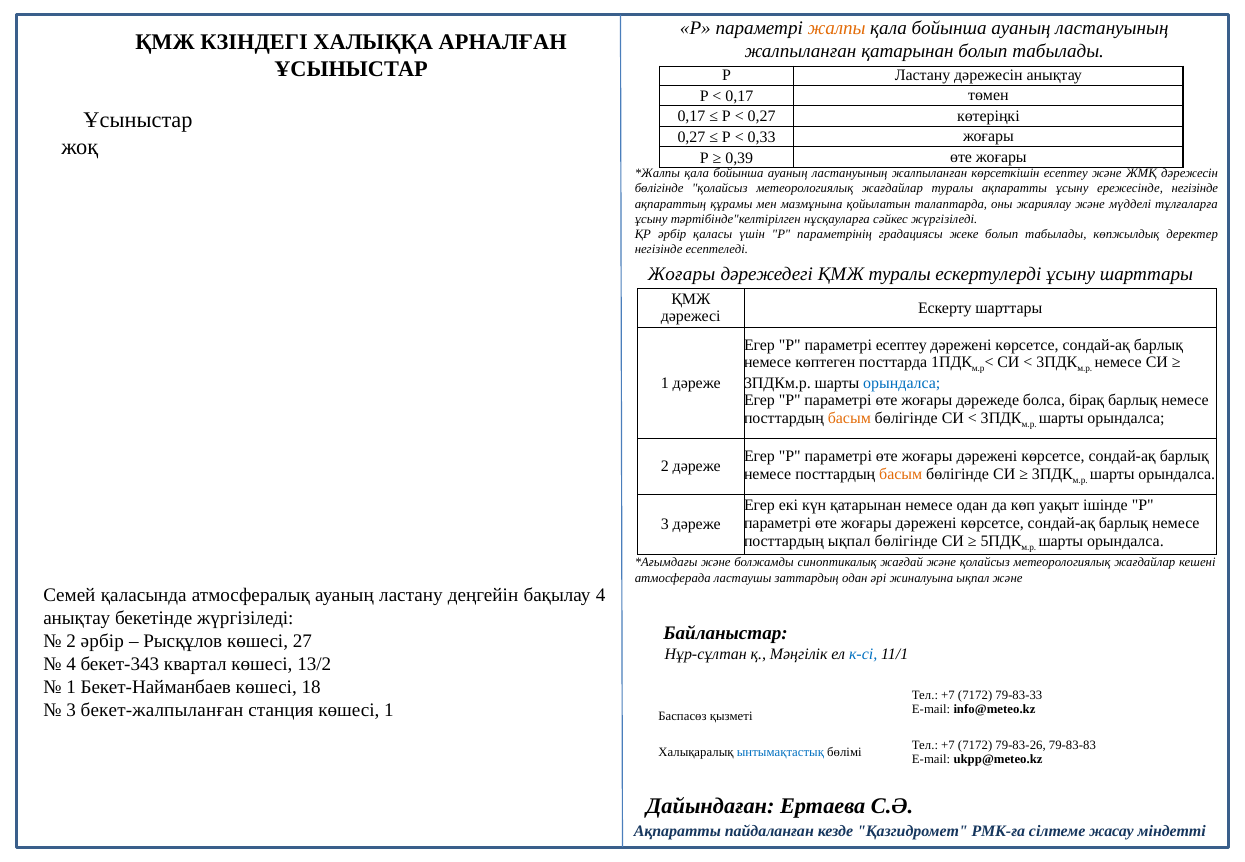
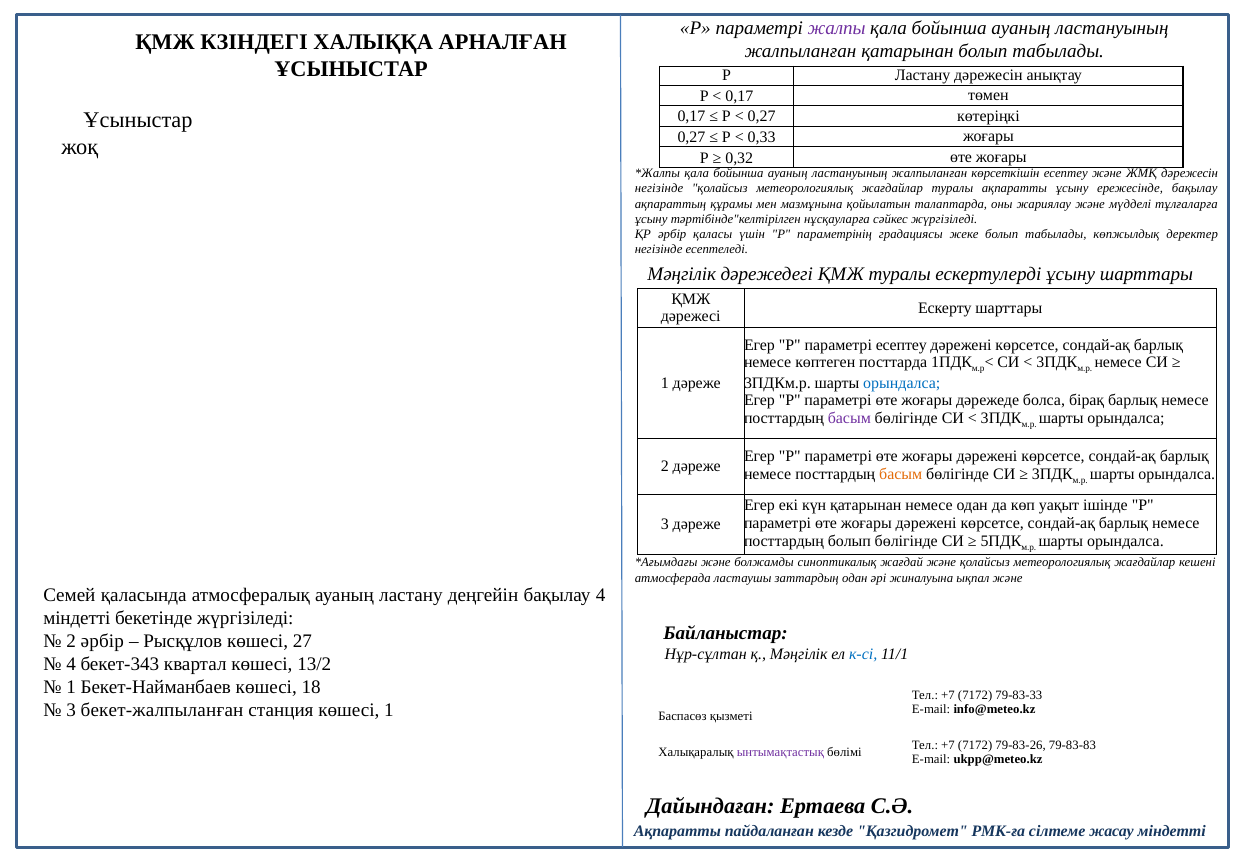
жалпы colour: orange -> purple (837, 28)
0,39: 0,39 -> 0,32 (739, 158)
бөлігінде: бөлігінде -> негізінде (659, 189)
ережесінде негізінде: негізінде -> бақылау (1195, 189)
Жоғары: Жоғары -> Мәңгілік (682, 274)
басым colour: orange -> purple (849, 418)
посттардың ықпал: ықпал -> болып (849, 541)
анықтау: анықтау -> міндетті (77, 618)
ынтымақтастық colour: blue -> purple (780, 752)
